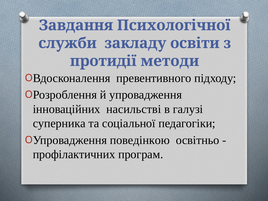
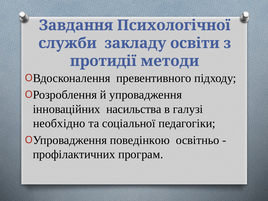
насильстві: насильстві -> насильства (134, 109)
суперника: суперника -> необхідно (59, 123)
